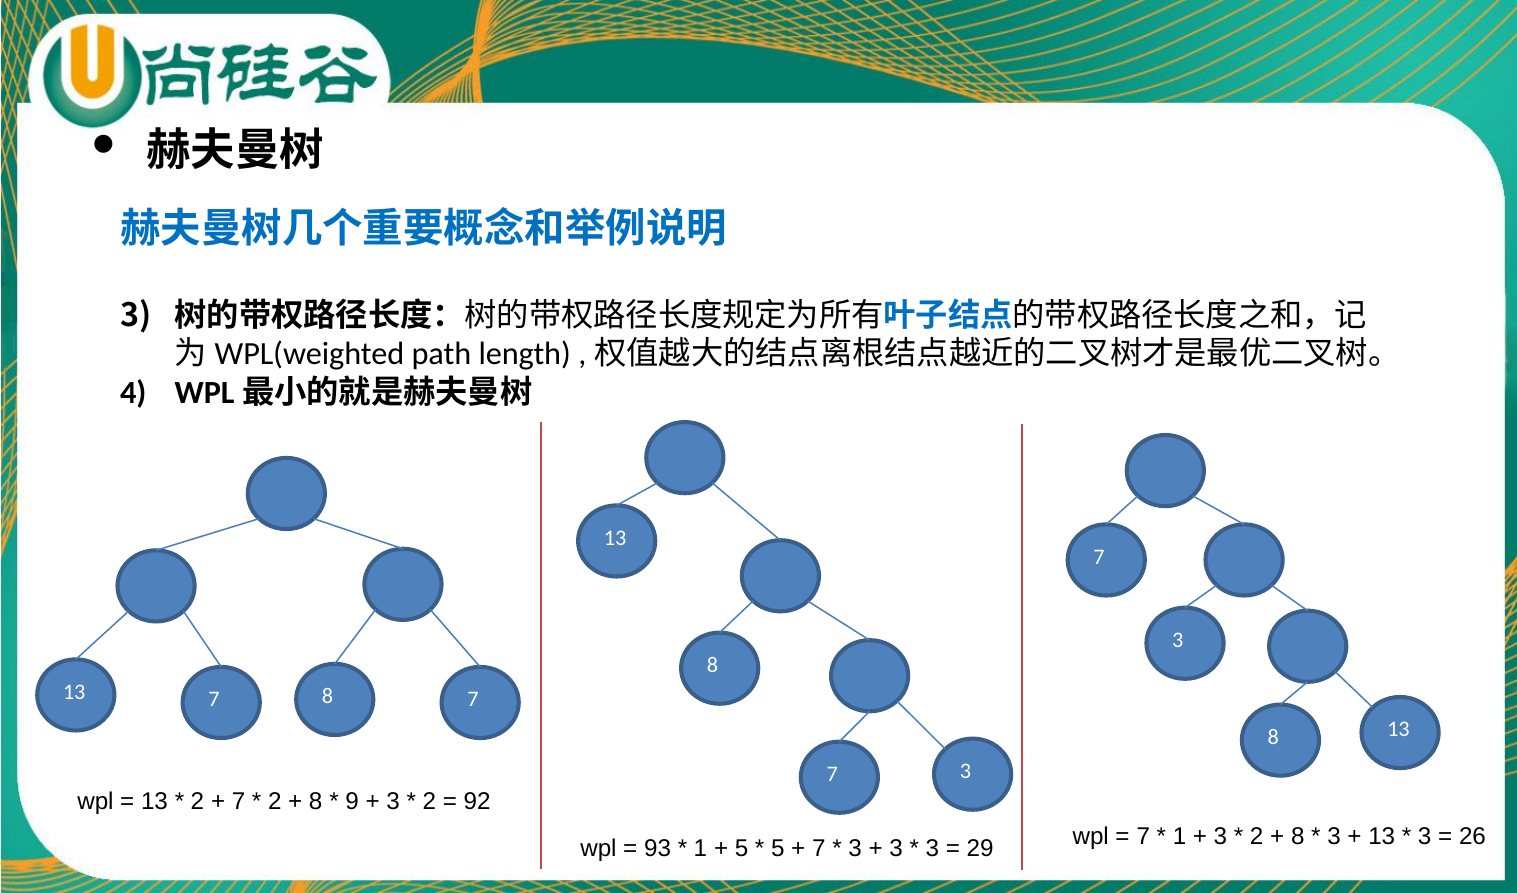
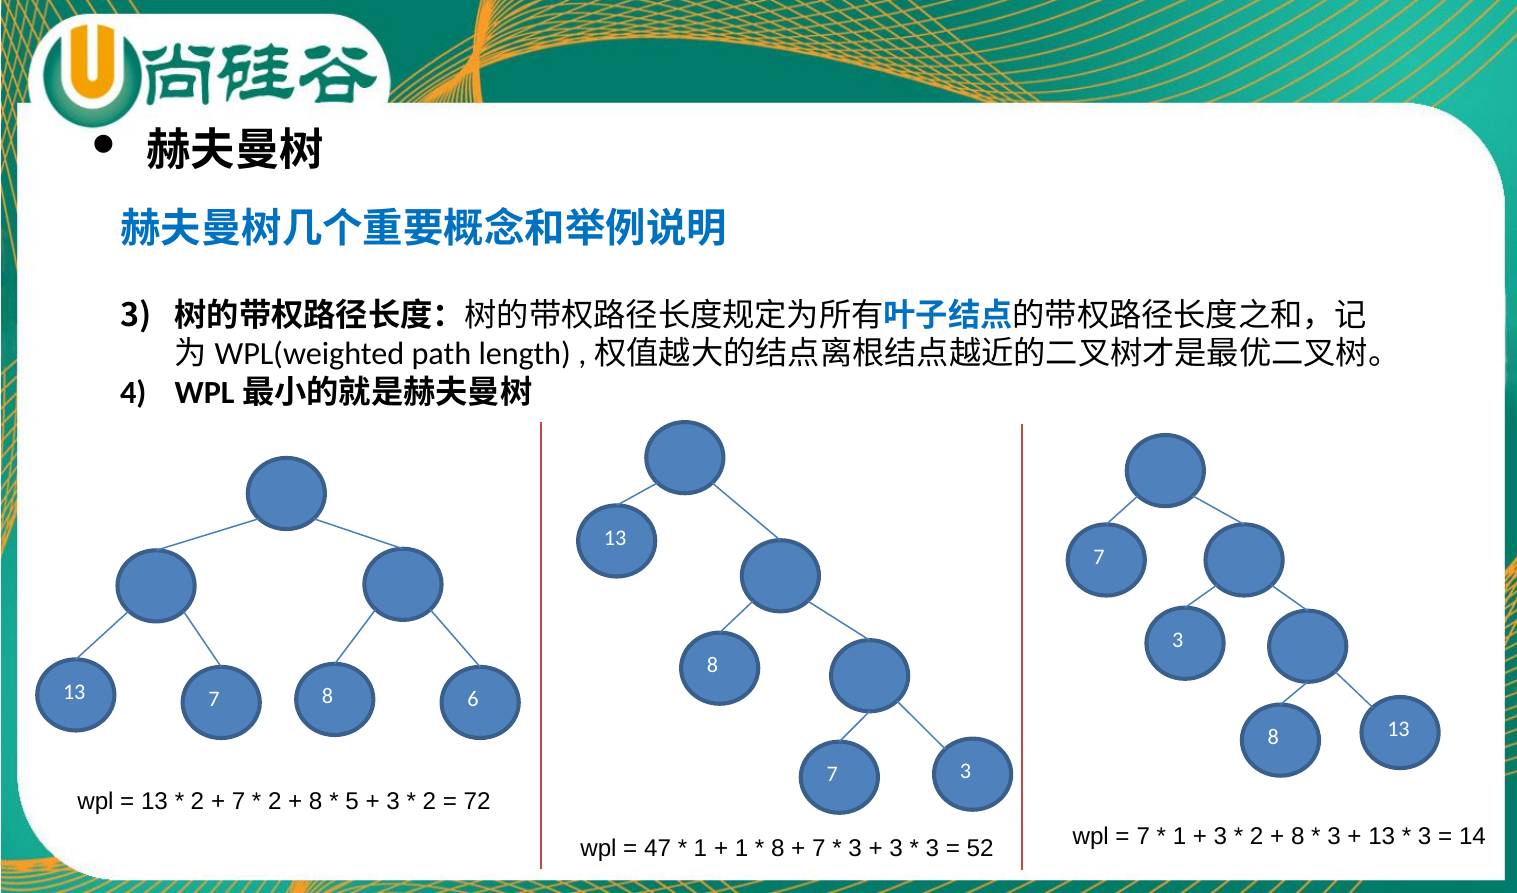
8 7: 7 -> 6 (473, 699)
9: 9 -> 5 (352, 802)
92: 92 -> 72 (477, 802)
93: 93 -> 47 (658, 848)
5: 5 -> 1 (742, 848)
5: 5 -> 8 (778, 848)
29: 29 -> 52 (980, 848)
26: 26 -> 14 (1472, 836)
